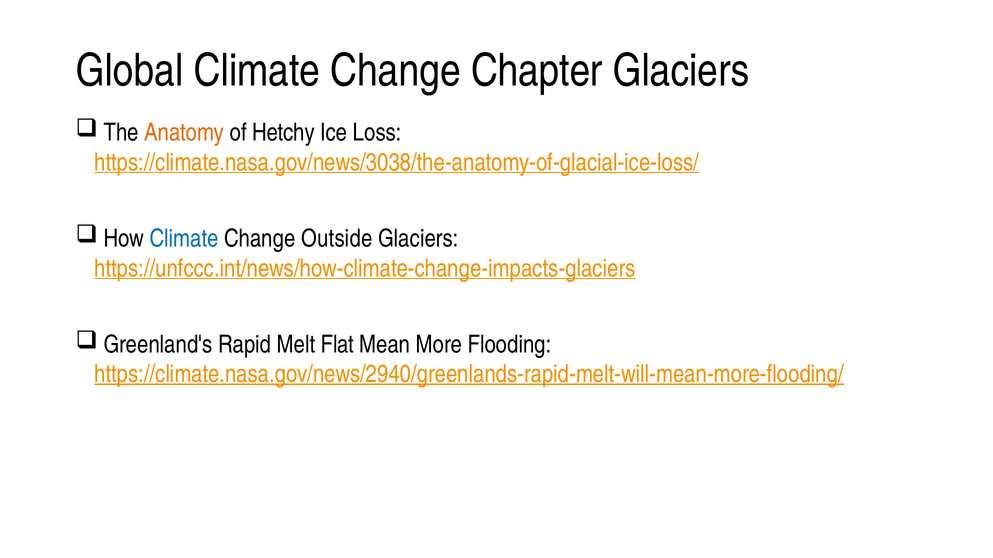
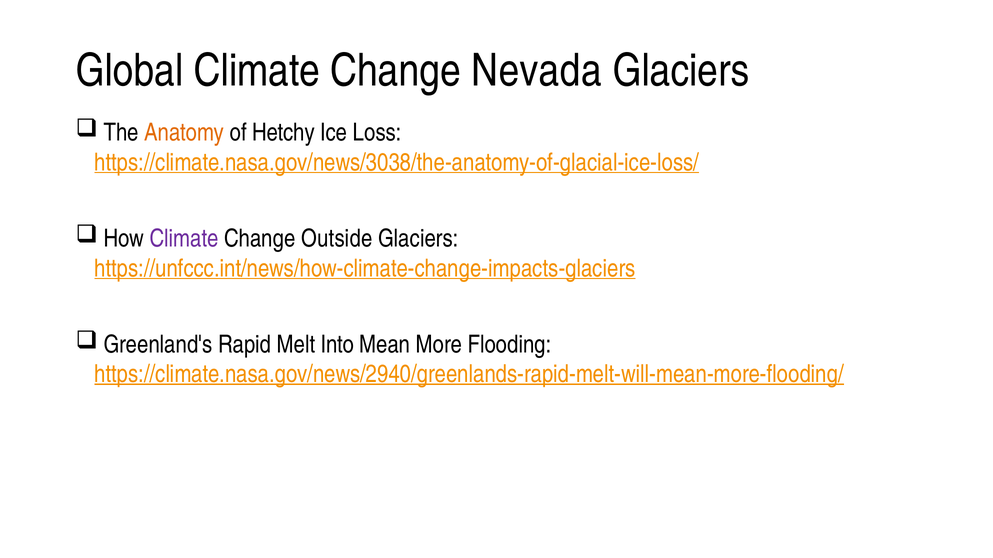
Chapter: Chapter -> Nevada (537, 71)
Climate colour: blue -> purple (184, 239)
Flat: Flat -> Into (337, 345)
